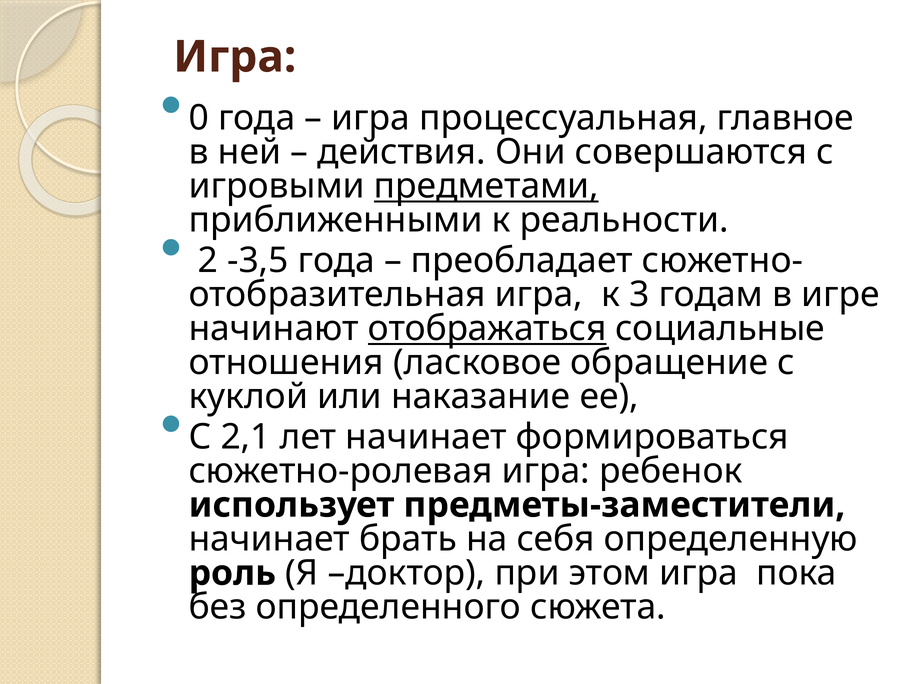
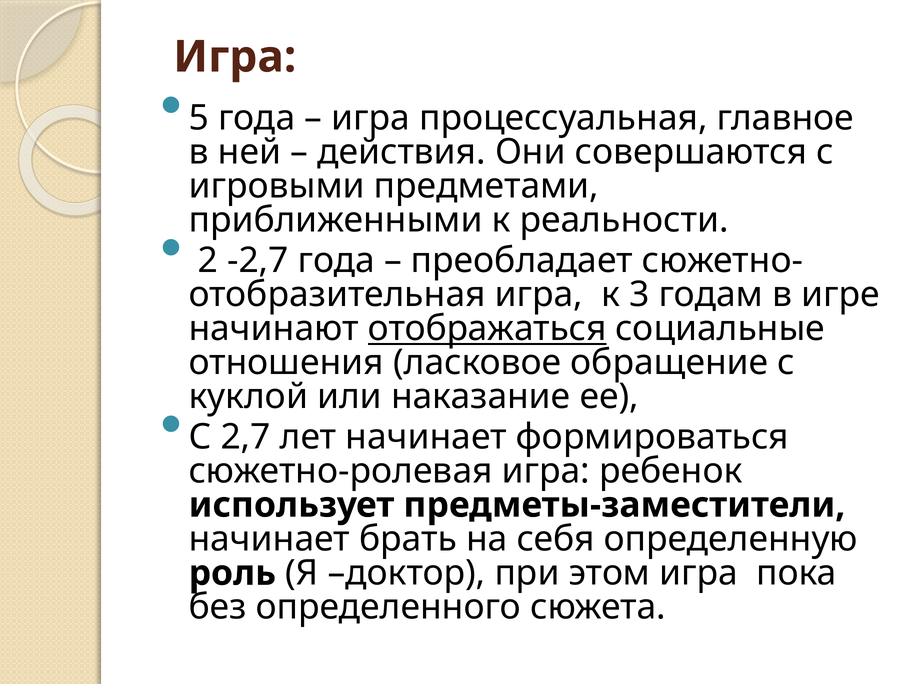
0: 0 -> 5 (199, 118)
предметами underline: present -> none (486, 186)
-3,5: -3,5 -> -2,7 (258, 260)
2,1: 2,1 -> 2,7 (246, 437)
